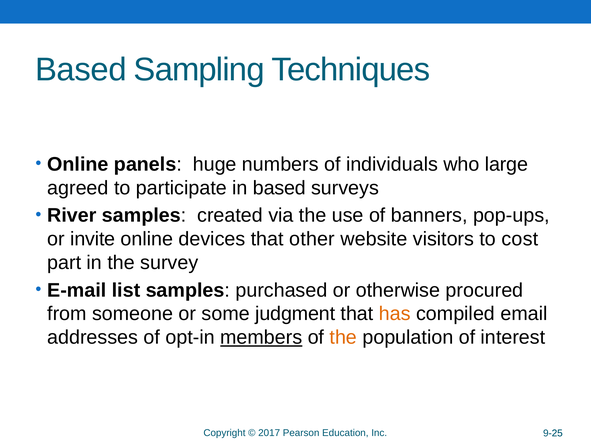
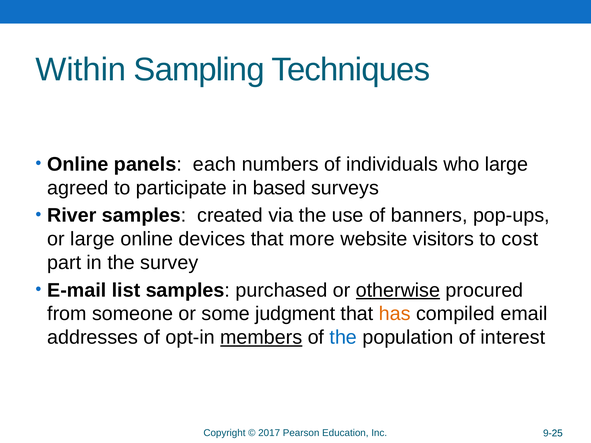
Based: Based -> Within (81, 70)
huge: huge -> each (215, 164)
or invite: invite -> large (93, 239)
other: other -> more (312, 239)
otherwise underline: none -> present (398, 290)
the colour: orange -> blue (343, 338)
